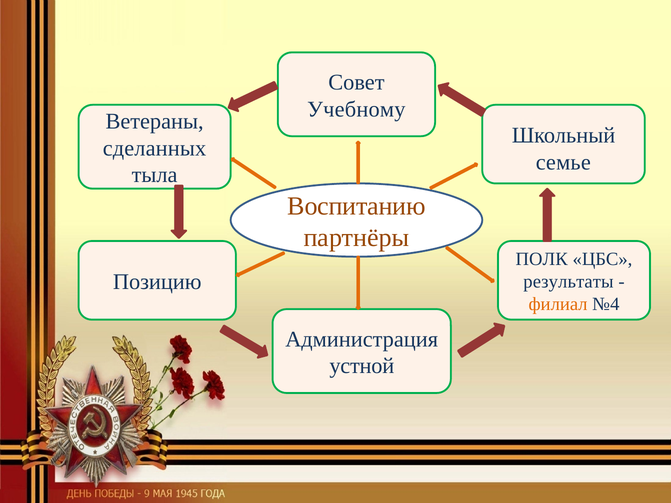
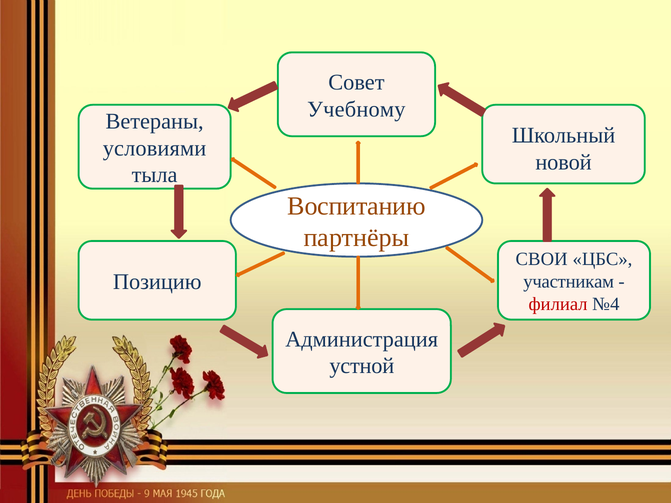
сделанных: сделанных -> условиями (155, 148)
семье: семье -> новой (564, 163)
ПОЛК: ПОЛК -> СВОИ (542, 259)
результаты: результаты -> участникам (569, 282)
филиал colour: orange -> red (558, 304)
